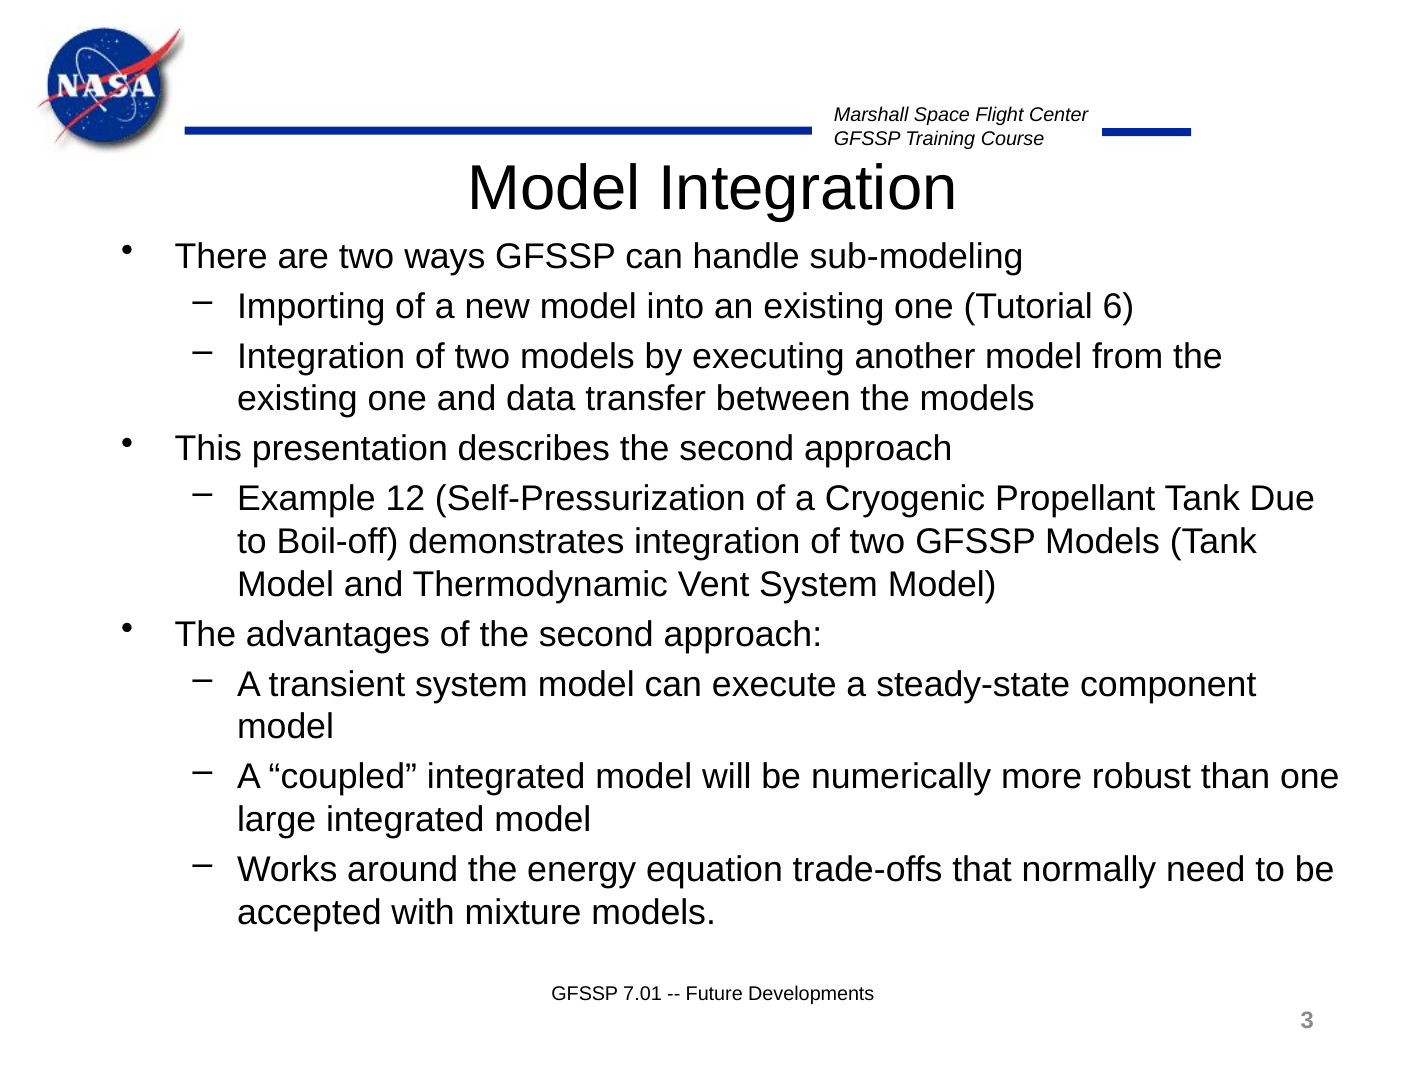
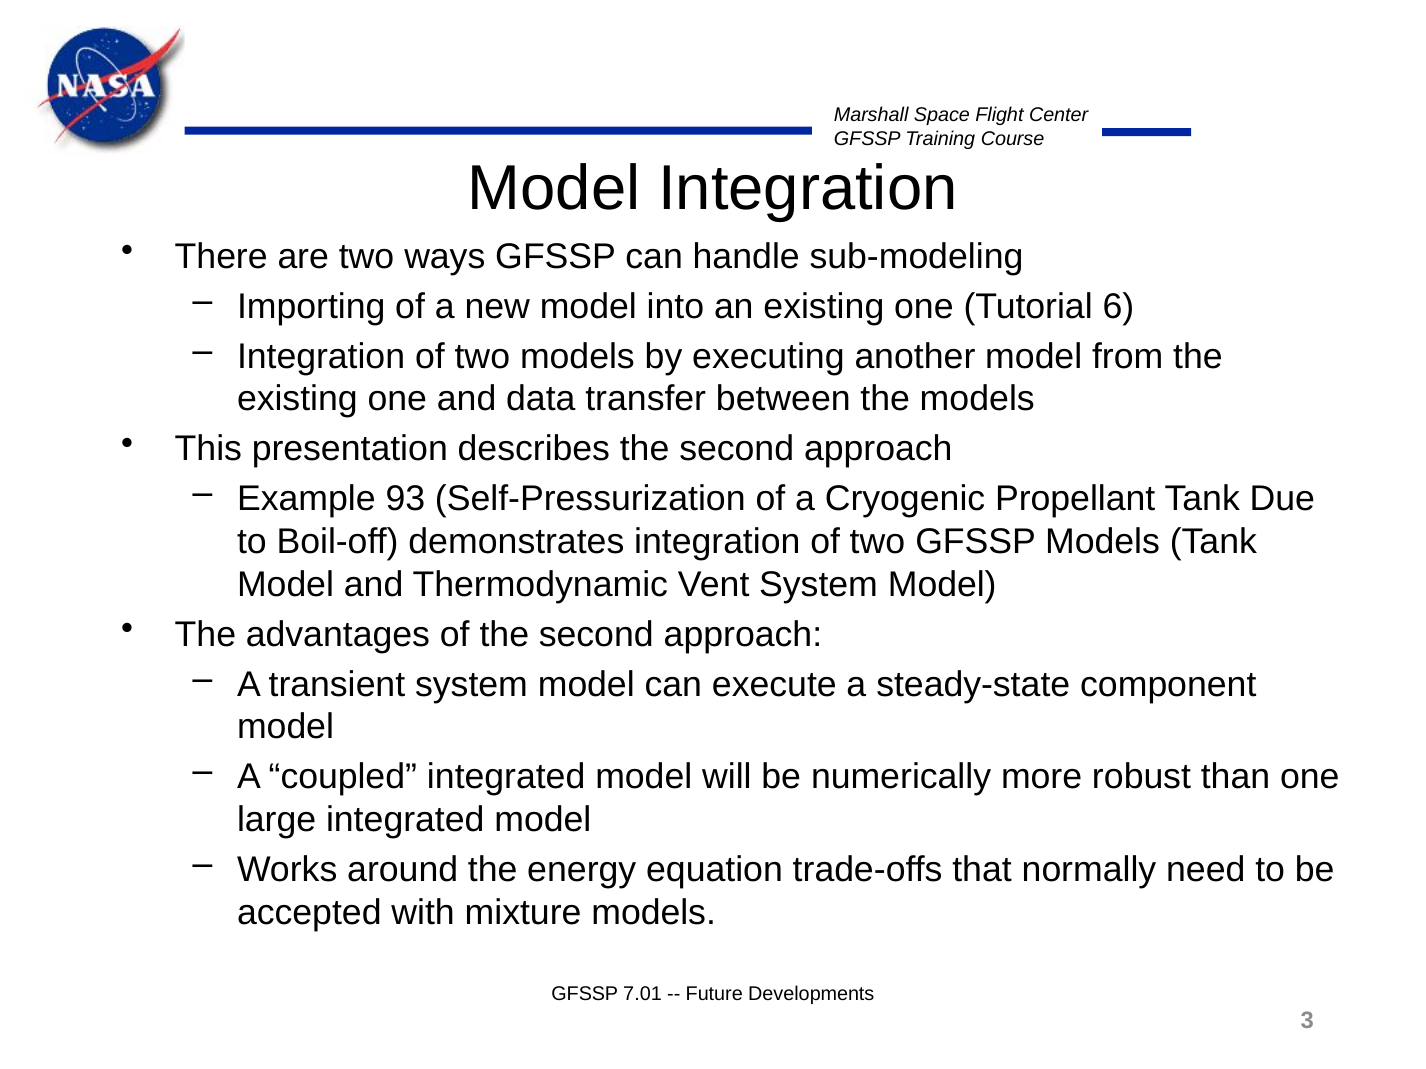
12: 12 -> 93 (405, 499)
